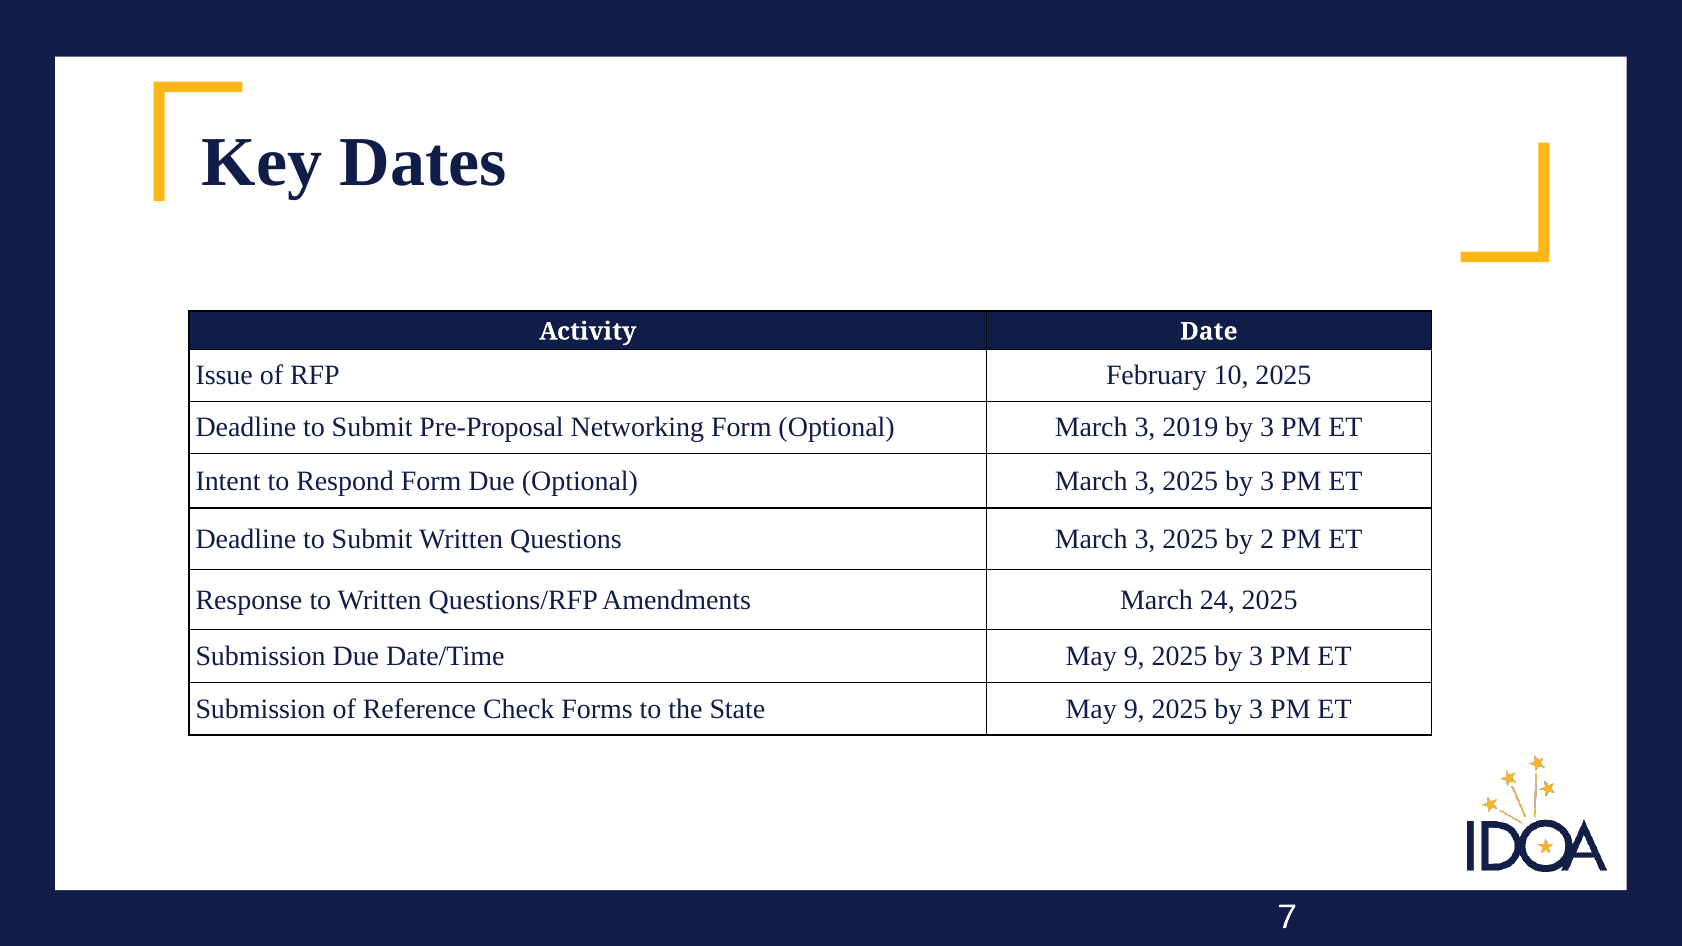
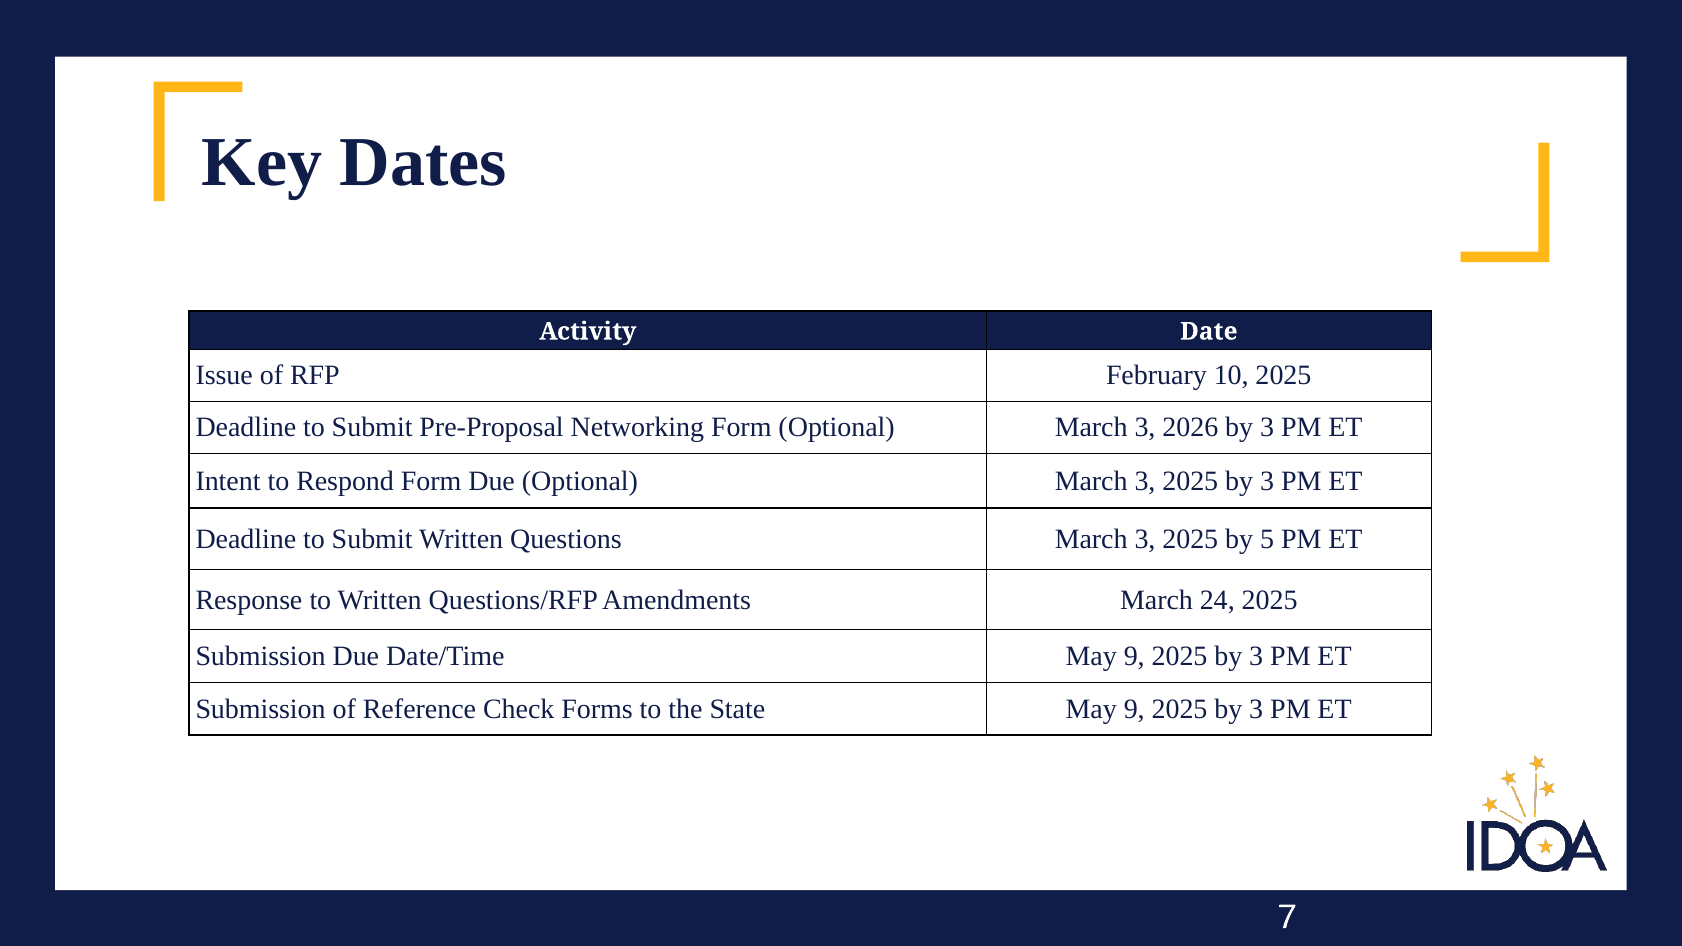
2019: 2019 -> 2026 (1190, 428)
2: 2 -> 5 (1267, 539)
